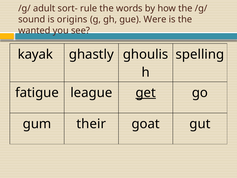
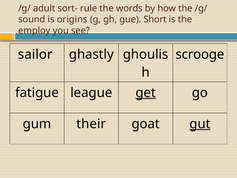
Were: Were -> Short (155, 19)
wanted: wanted -> employ (34, 30)
kayak: kayak -> sailor (35, 54)
spelling: spelling -> scrooge (200, 54)
gut underline: none -> present (200, 124)
